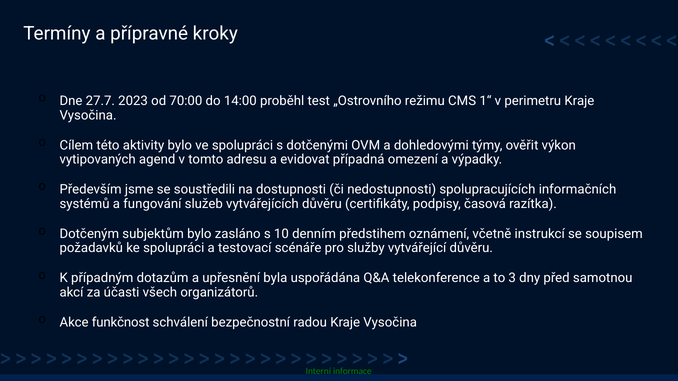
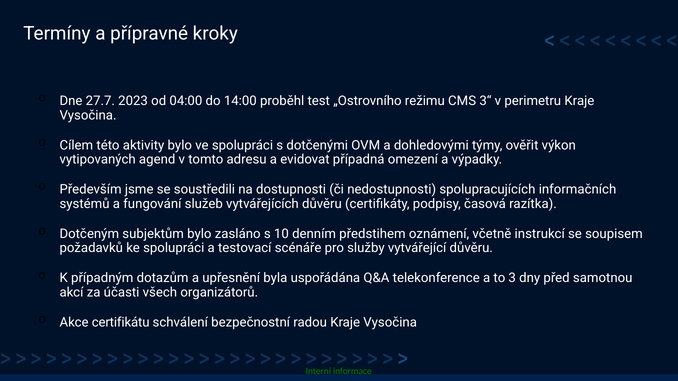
70:00: 70:00 -> 04:00 (186, 101)
1“: 1“ -> 3“ (485, 101)
funkčnost: funkčnost -> certifikátu (121, 323)
